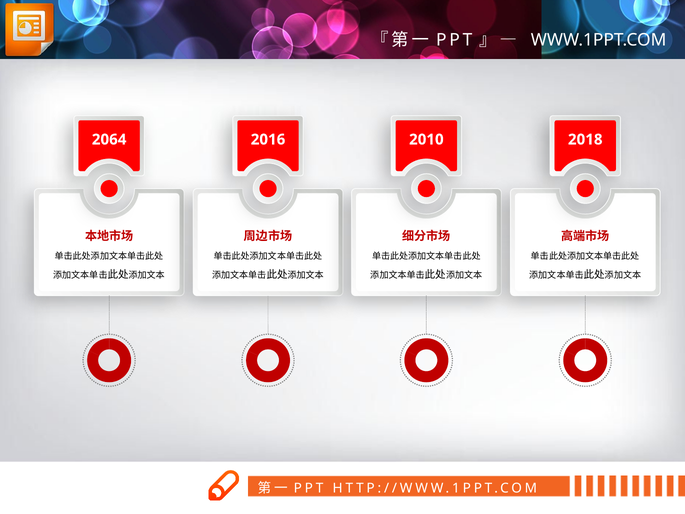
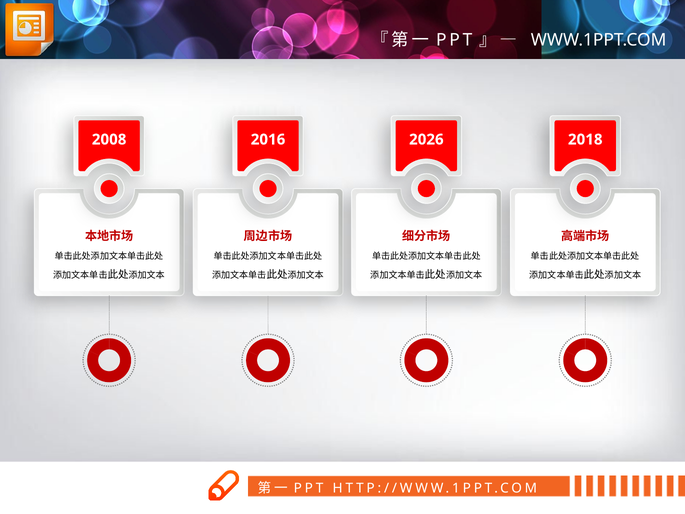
2064: 2064 -> 2008 (109, 139)
2010: 2010 -> 2026 (426, 139)
